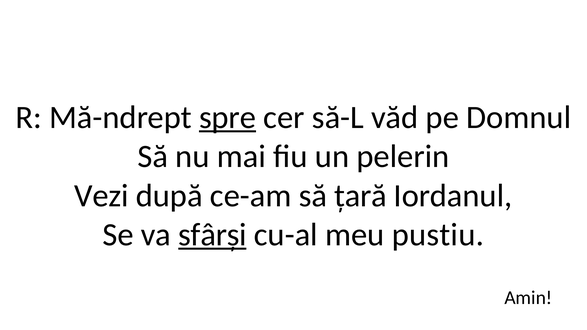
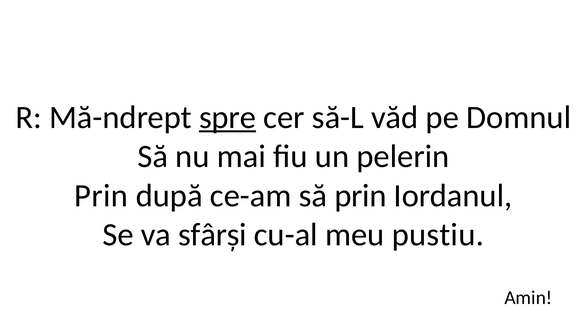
Vezi: Vezi -> Prin (101, 196)
să țară: țară -> prin (361, 196)
sfârși underline: present -> none (212, 235)
